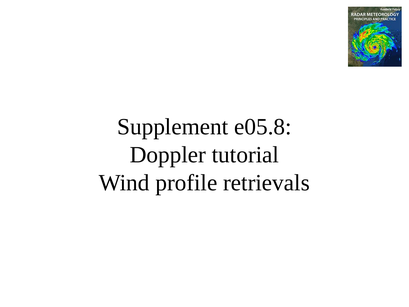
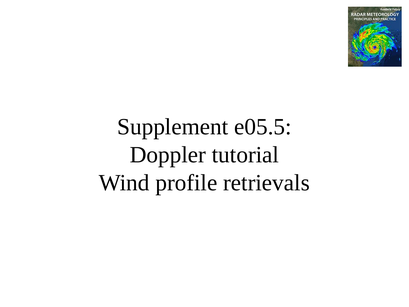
e05.8: e05.8 -> e05.5 (263, 127)
